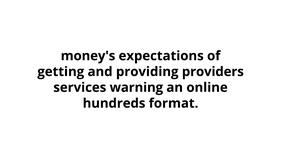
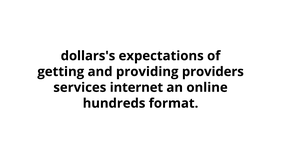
money's: money's -> dollars's (88, 56)
warning: warning -> internet (136, 88)
